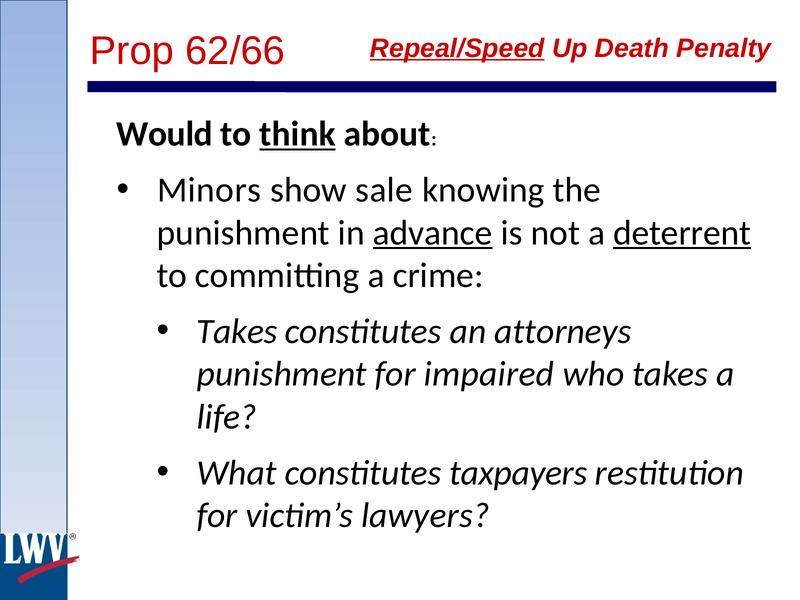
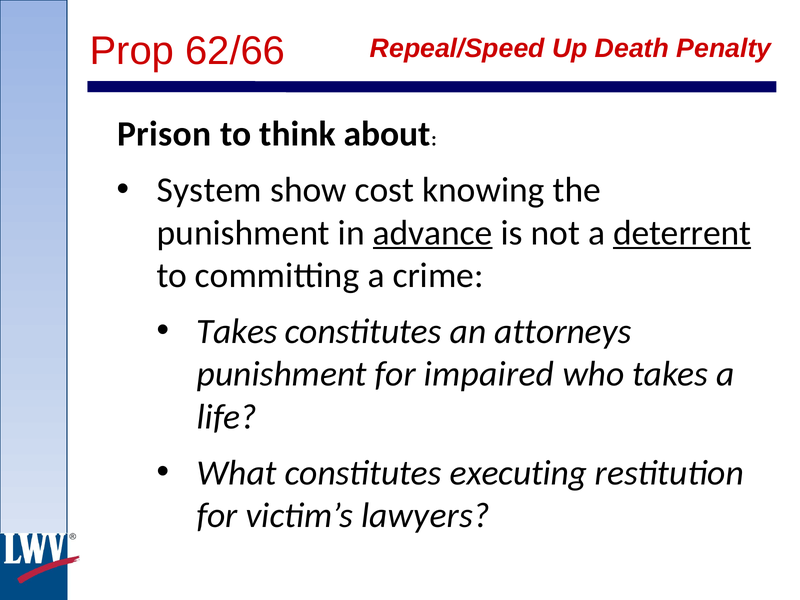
Repeal/Speed underline: present -> none (457, 48)
Would: Would -> Prison (164, 134)
think underline: present -> none (298, 134)
Minors: Minors -> System (209, 190)
sale: sale -> cost (384, 190)
taxpayers: taxpayers -> executing (518, 473)
